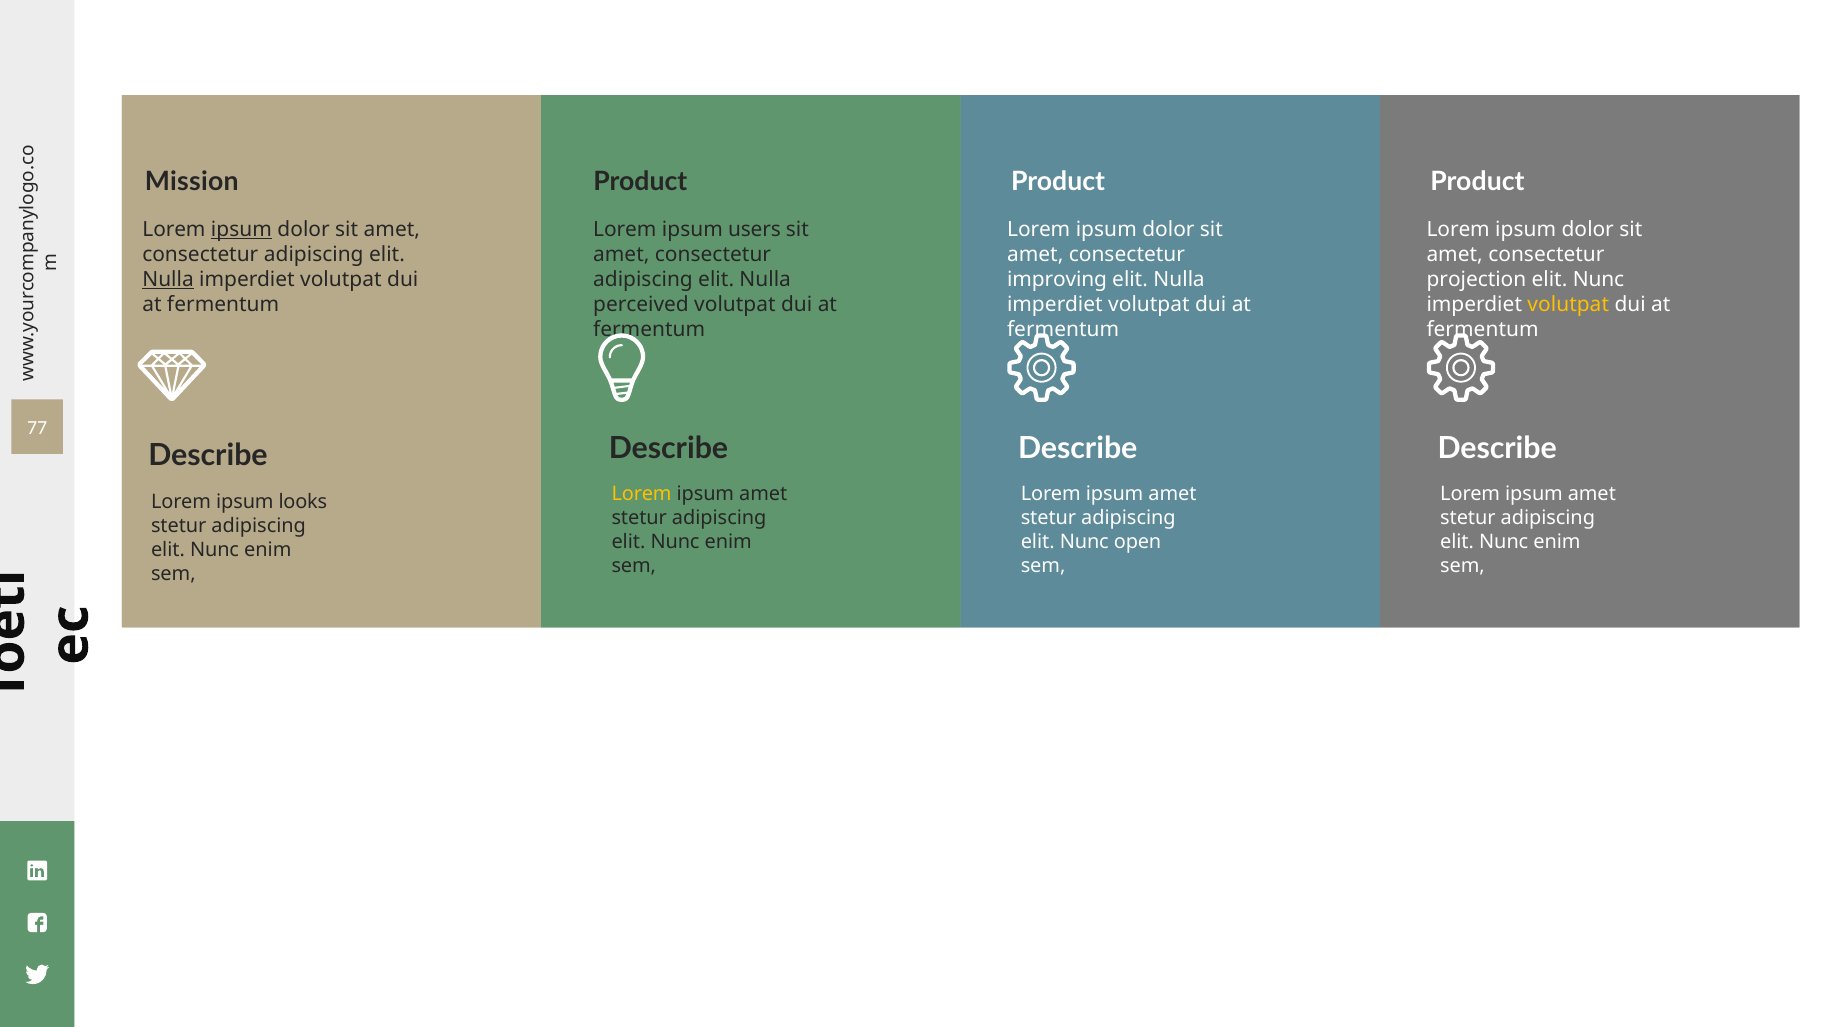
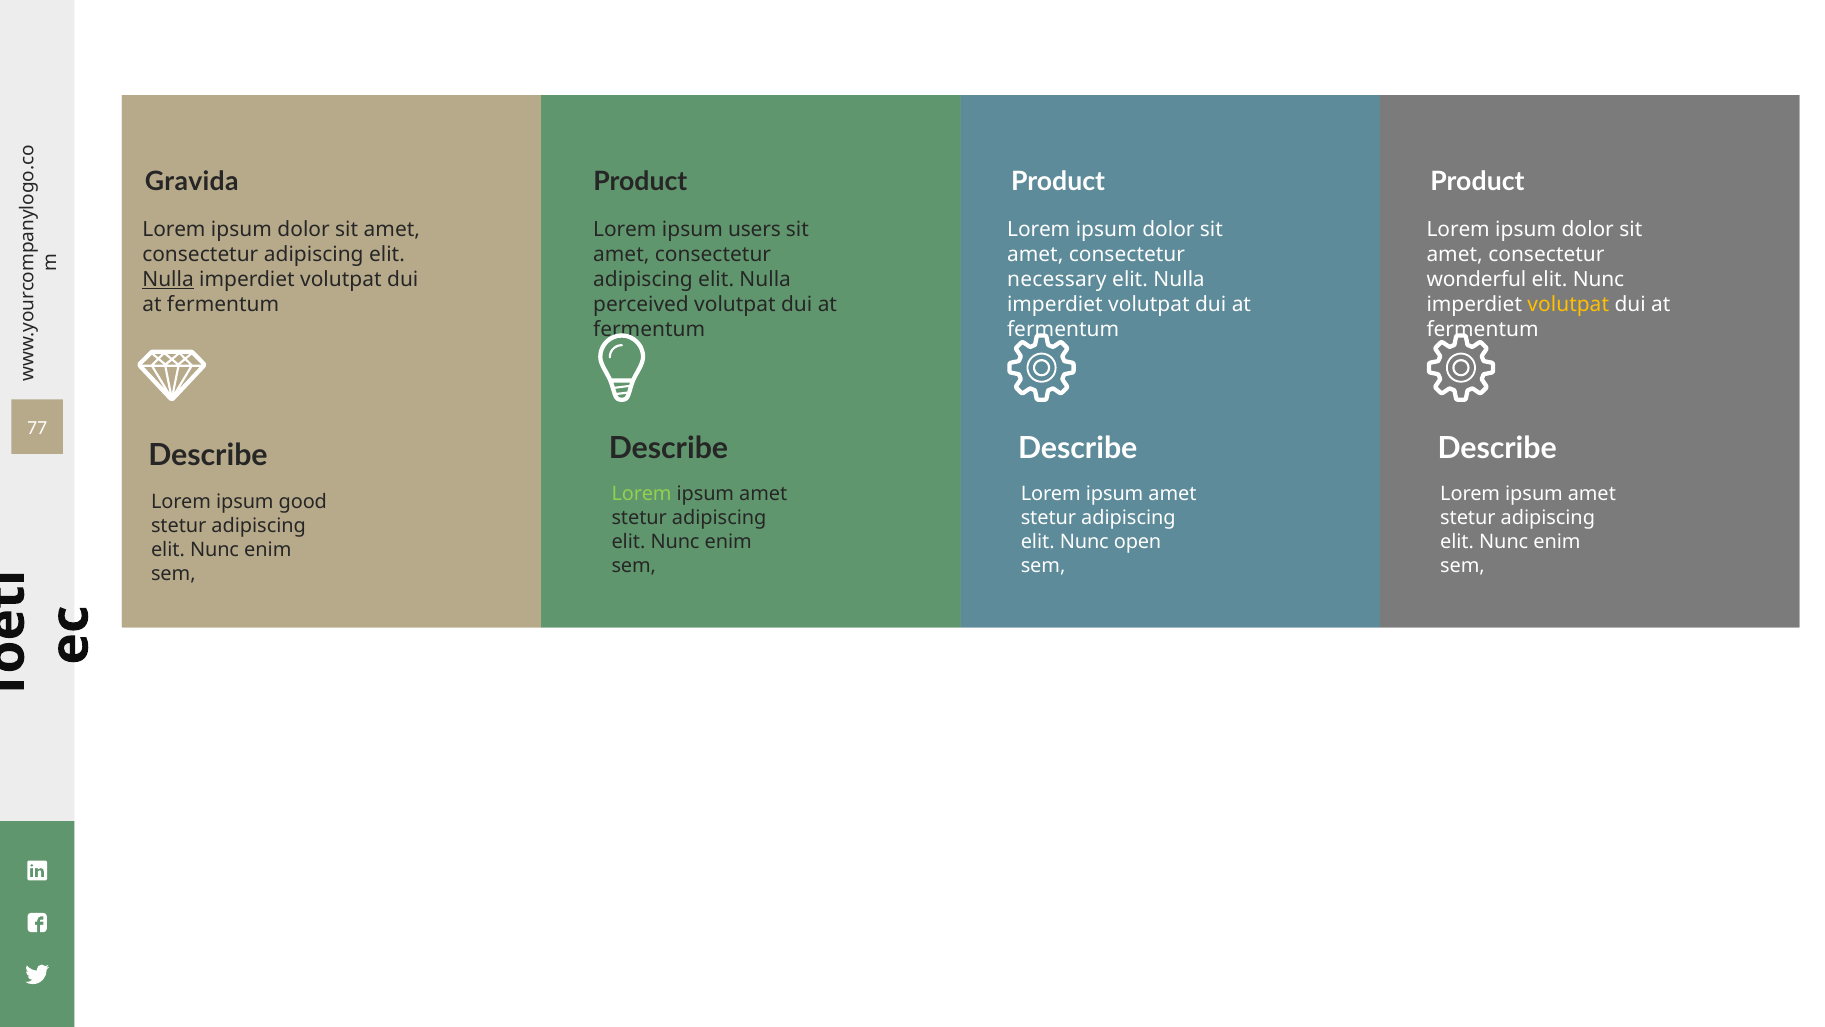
Mission: Mission -> Gravida (192, 182)
ipsum underline: present -> none (241, 229)
improving: improving -> necessary (1057, 280)
projection: projection -> wonderful (1476, 280)
Lorem colour: yellow -> light green (642, 494)
looks: looks -> good (303, 502)
